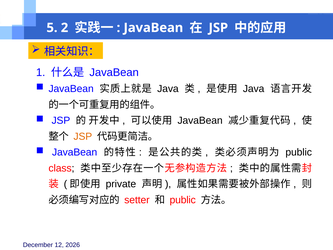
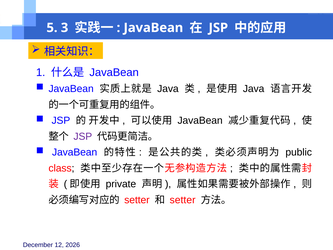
2: 2 -> 3 (65, 28)
JSP colour: orange -> purple (83, 136)
public: public -> setter (183, 200)
